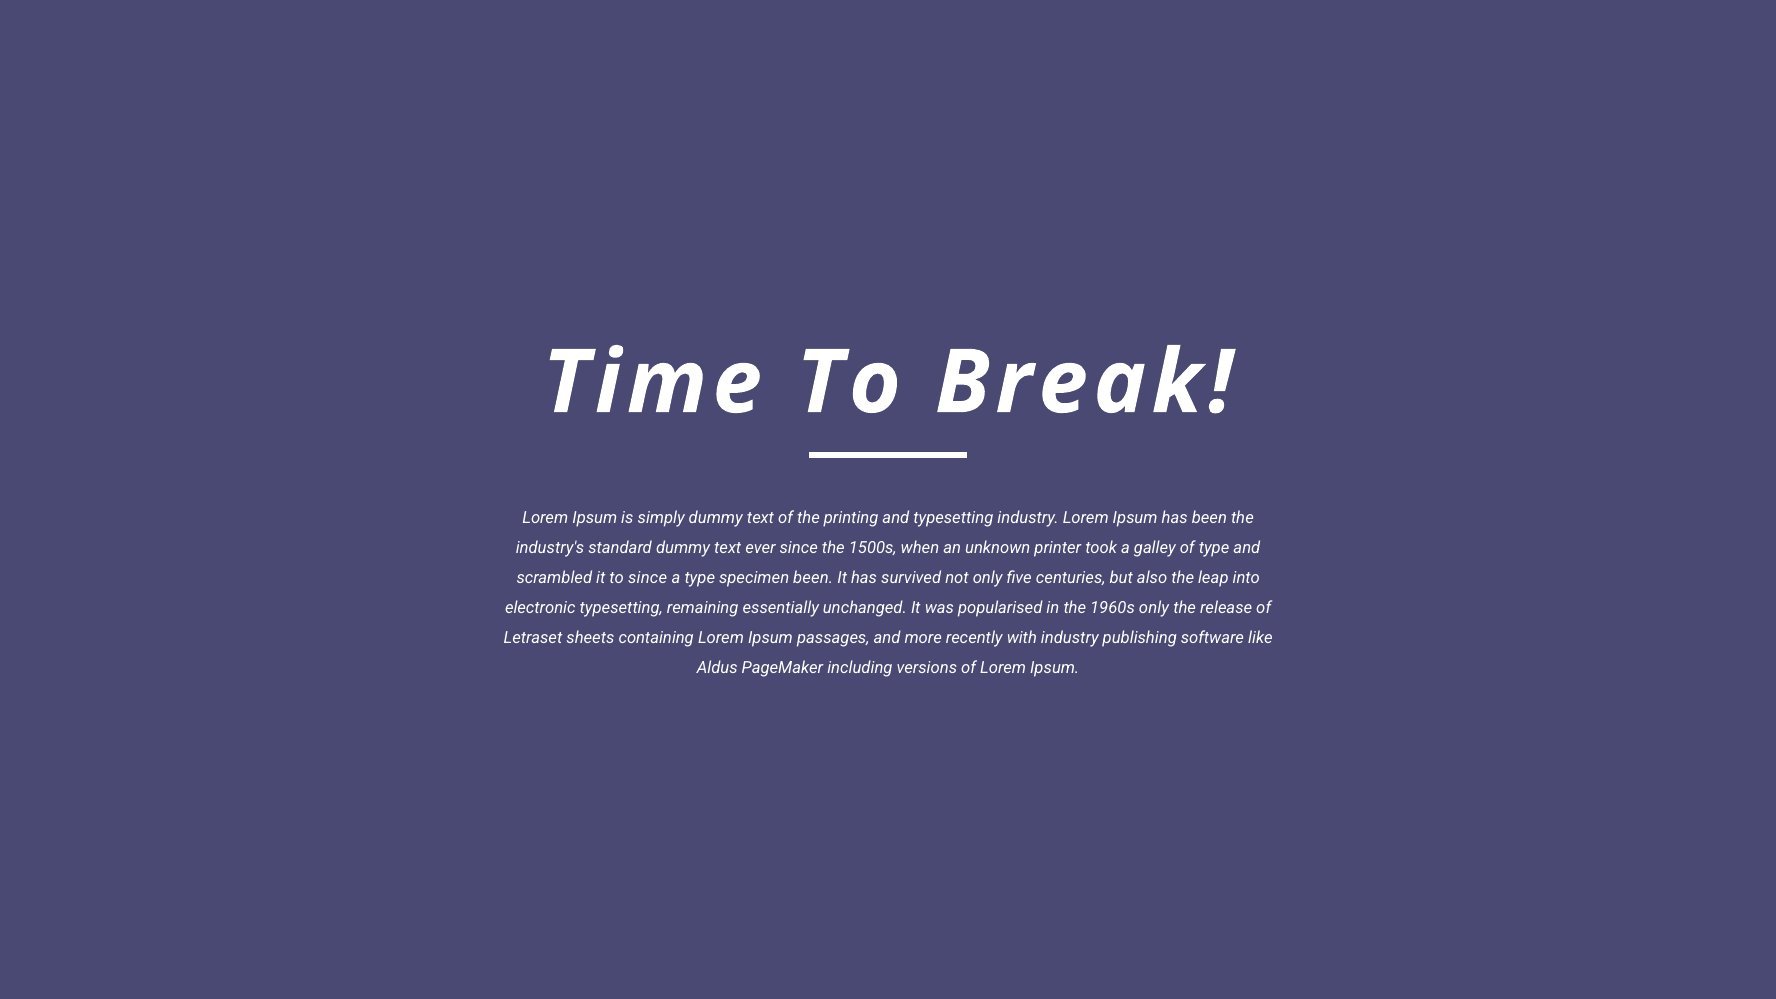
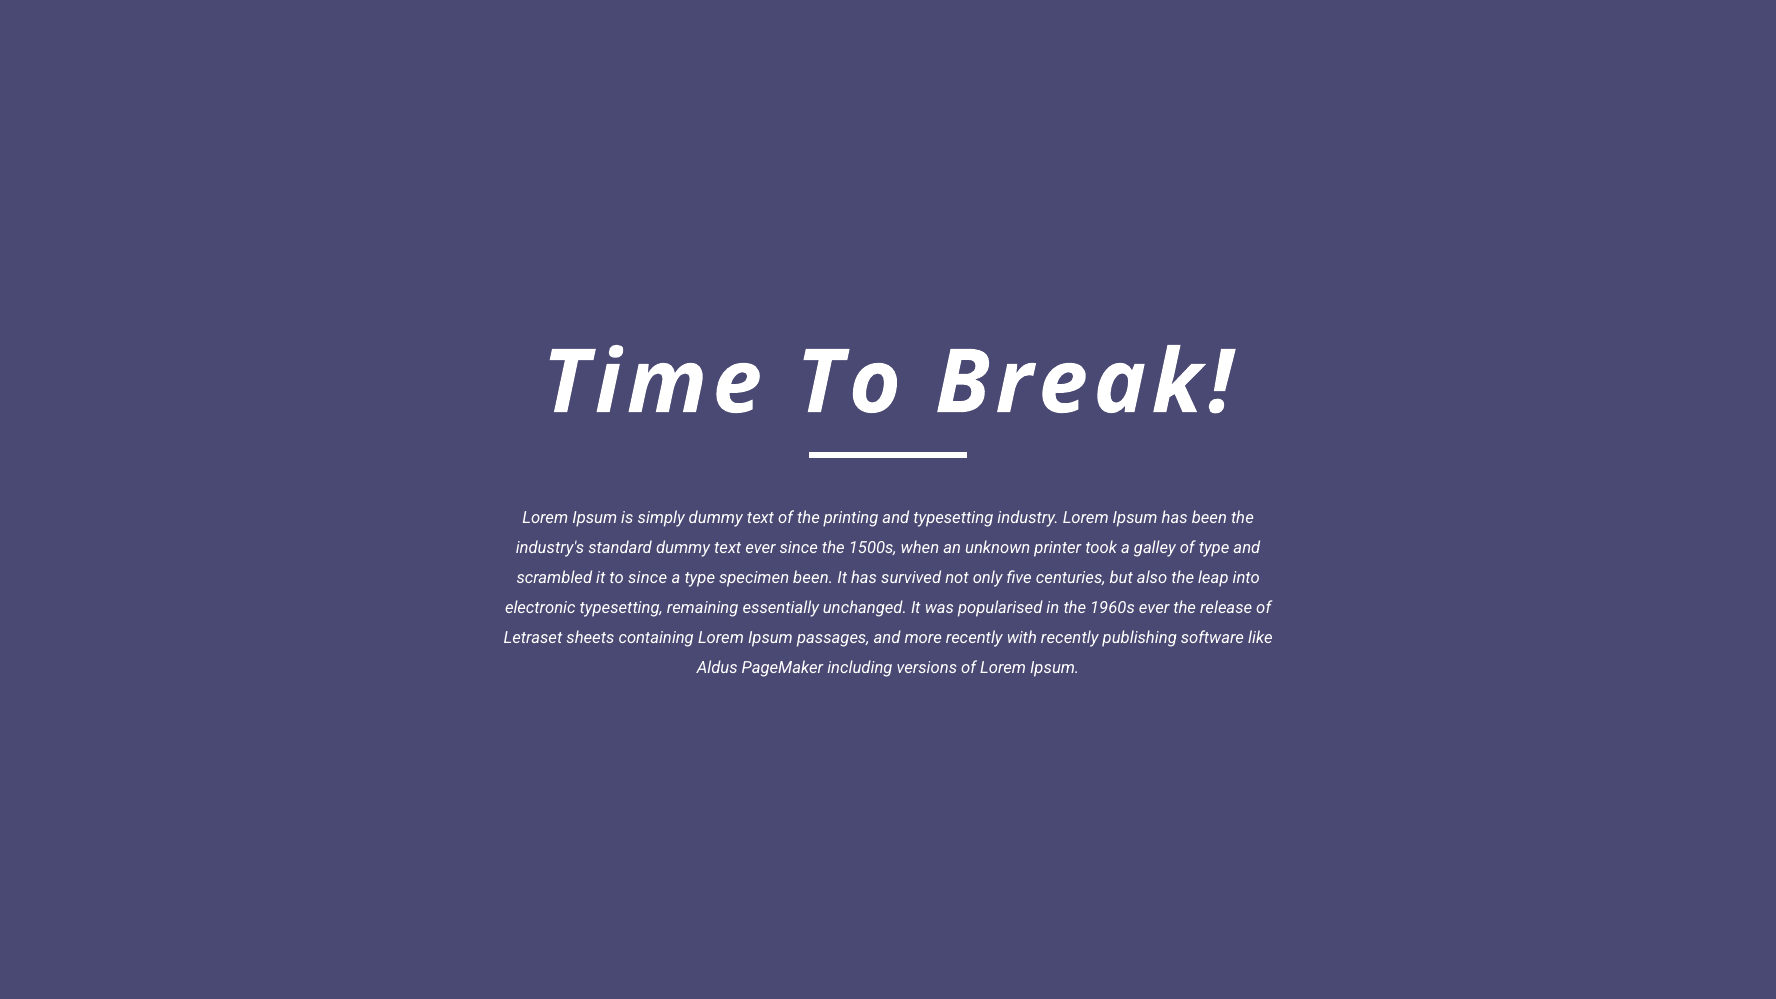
1960s only: only -> ever (1154, 608)
with industry: industry -> recently (1070, 638)
